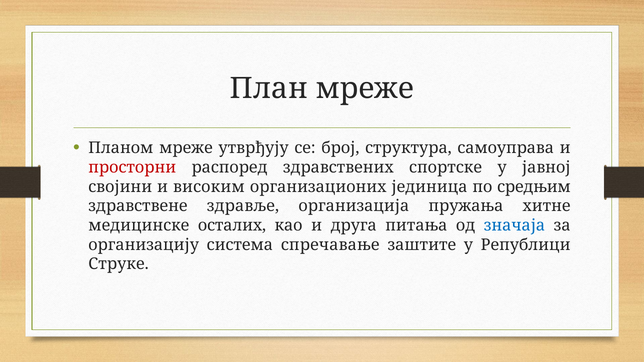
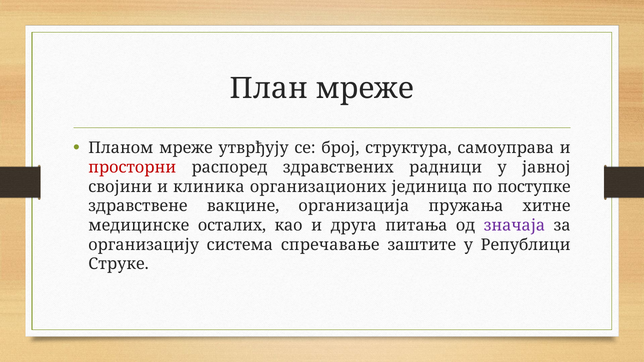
спортске: спортске -> радници (446, 168)
високим: високим -> клиника (209, 187)
средњим: средњим -> поступке (534, 187)
здравље: здравље -> вакцине (243, 206)
значаја colour: blue -> purple (514, 226)
